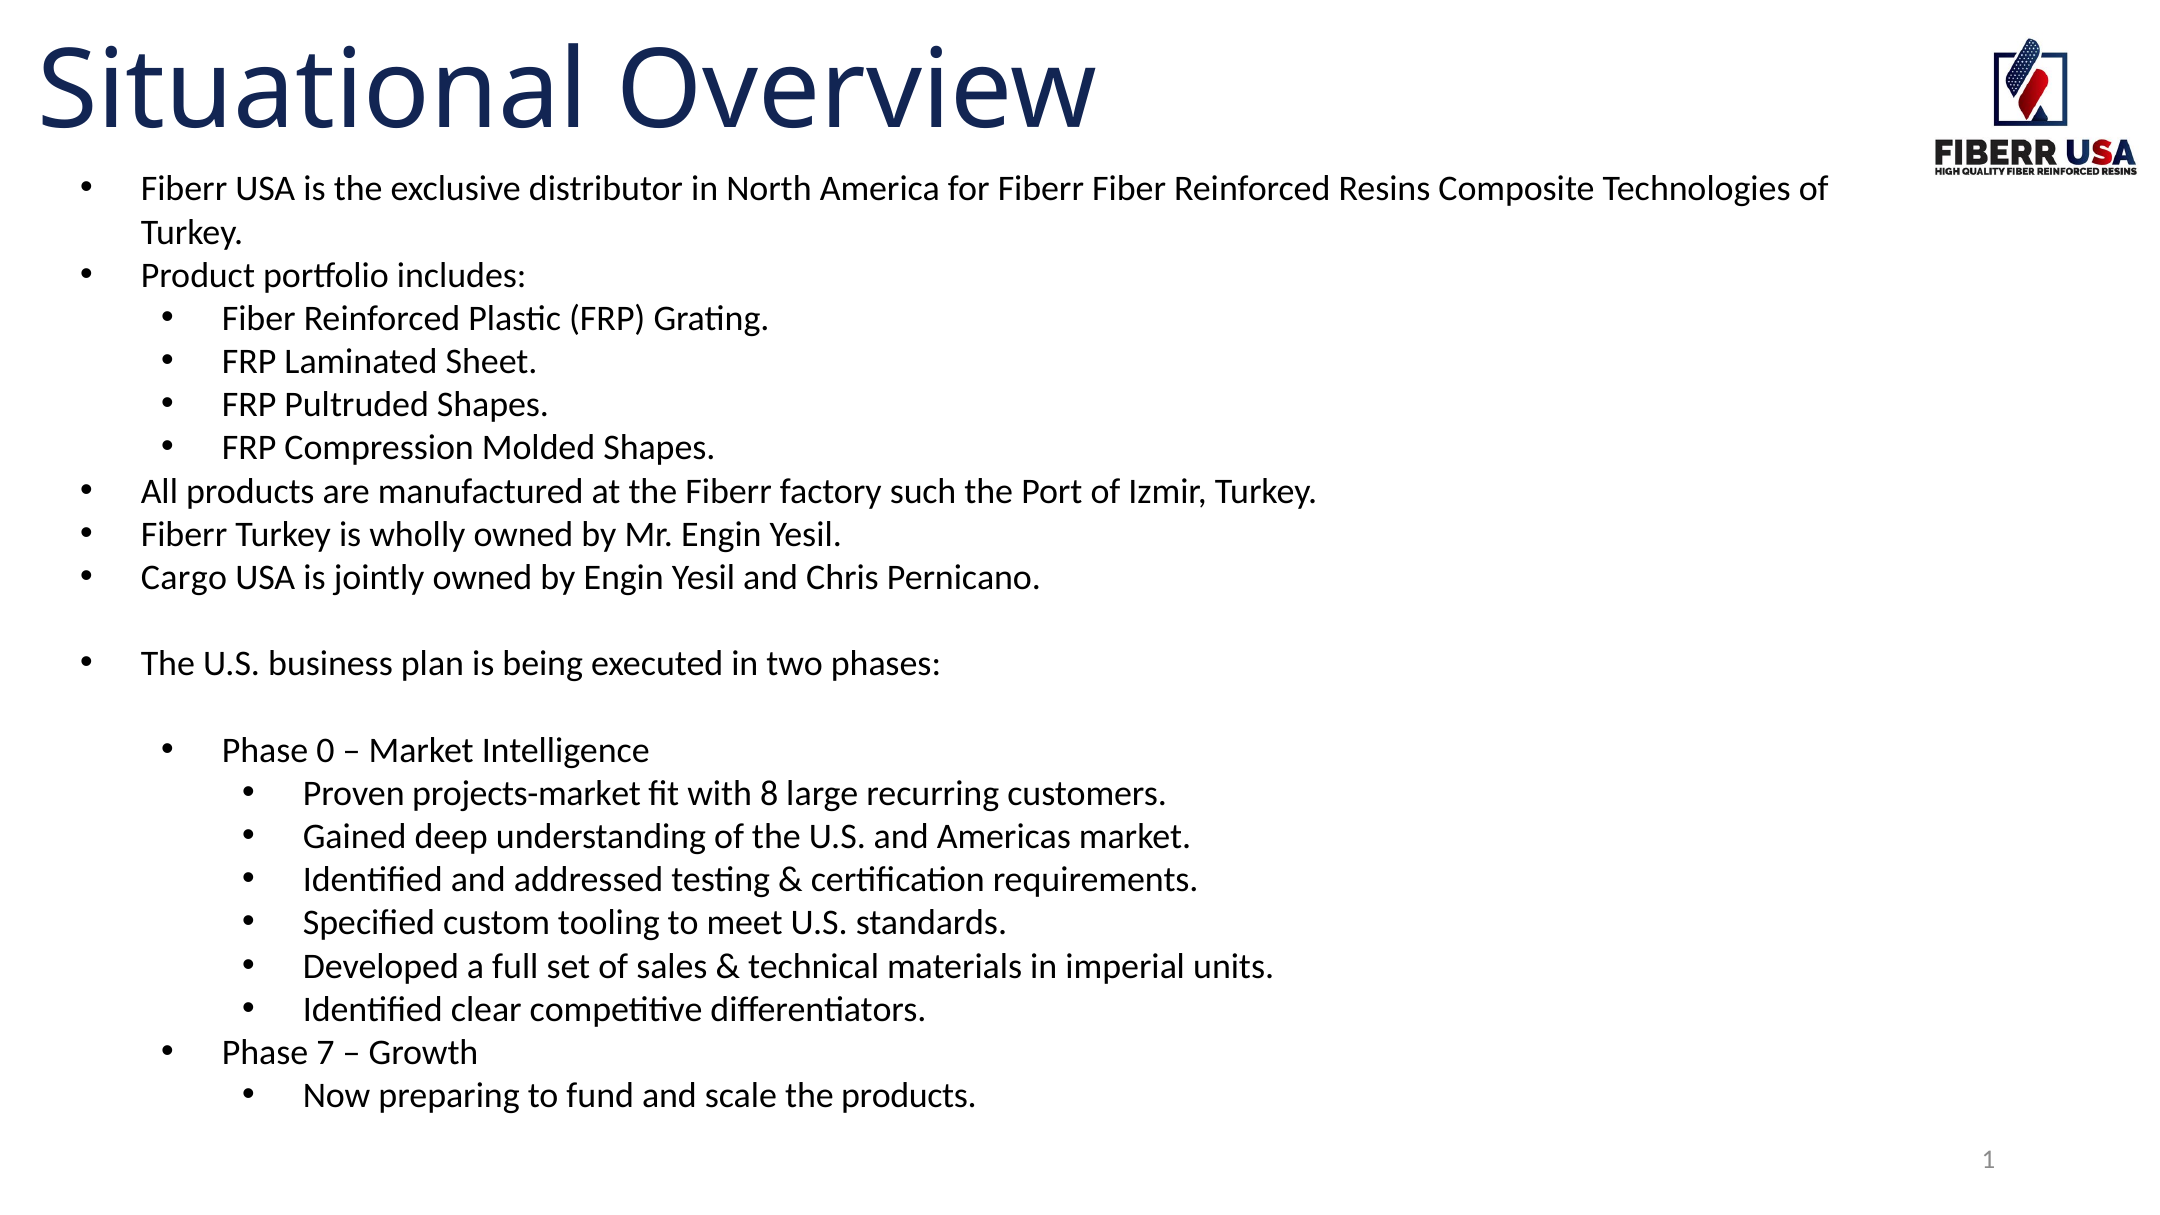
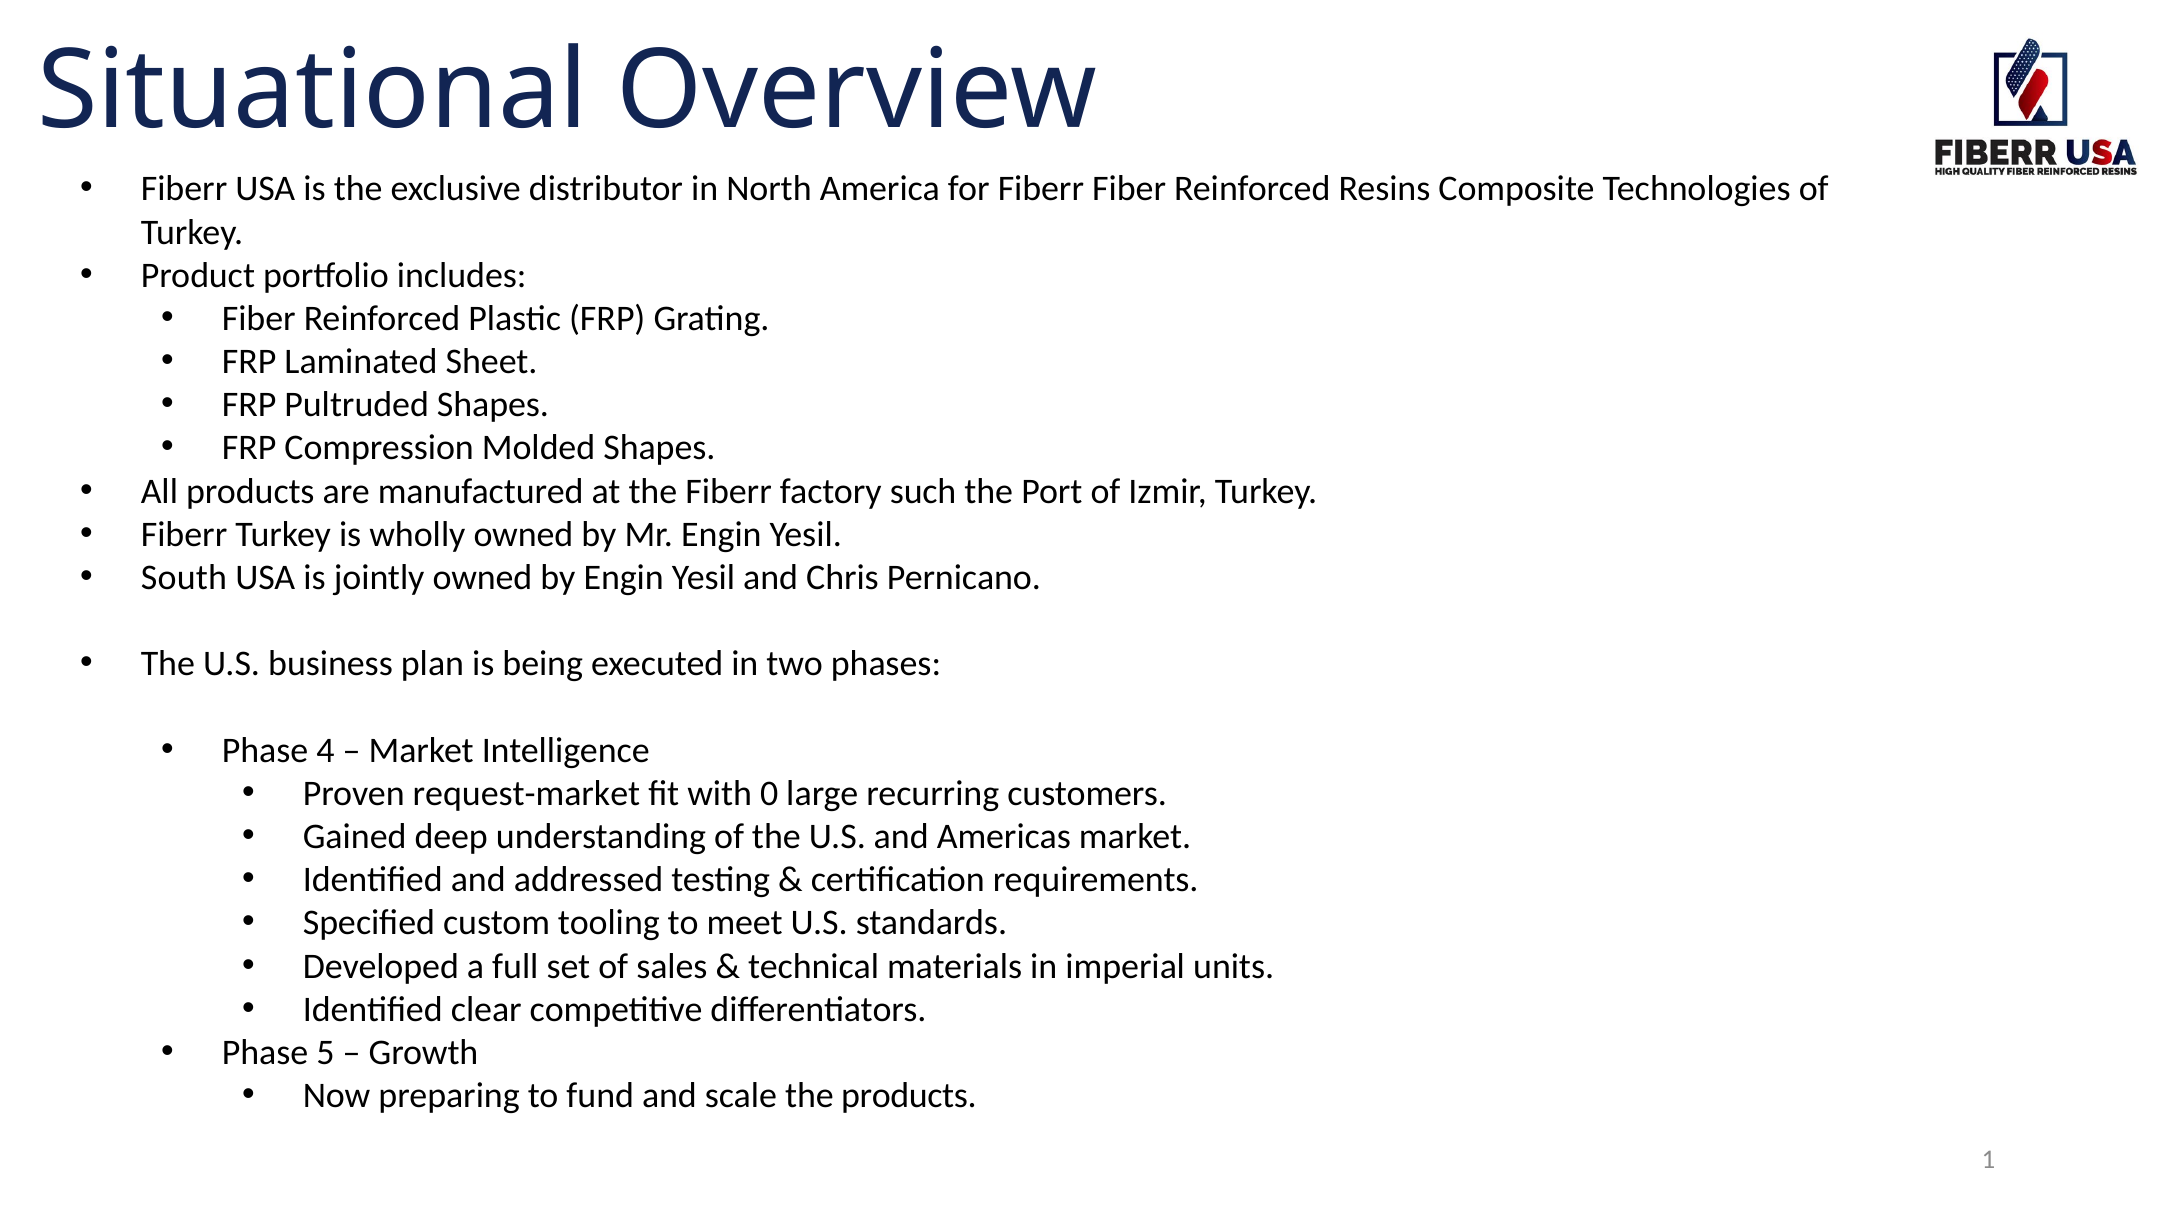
Cargo: Cargo -> South (184, 578)
0: 0 -> 4 (325, 750)
projects-market: projects-market -> request-market (526, 794)
8: 8 -> 0 (769, 794)
7: 7 -> 5 (325, 1053)
